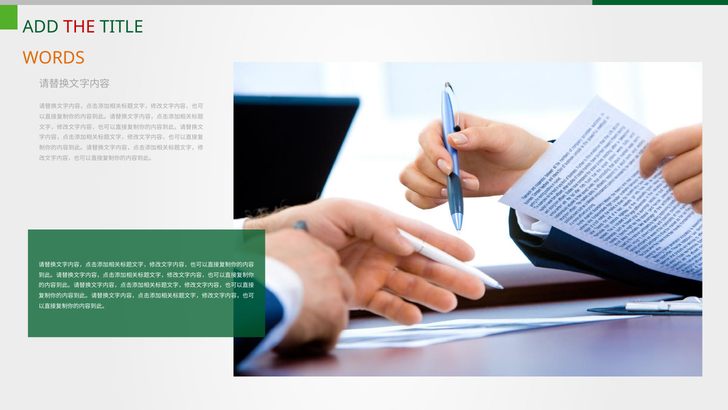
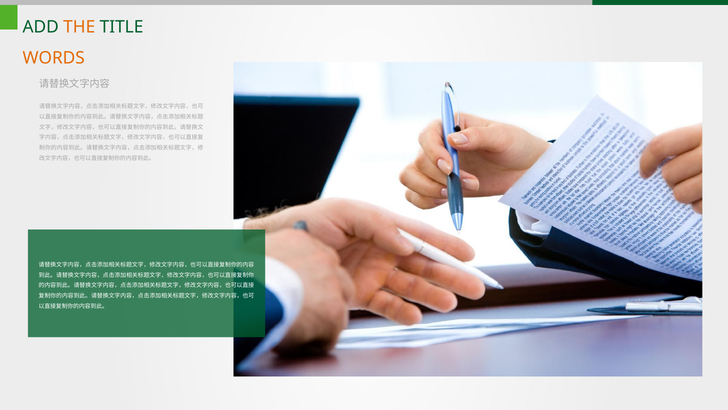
THE colour: red -> orange (79, 27)
